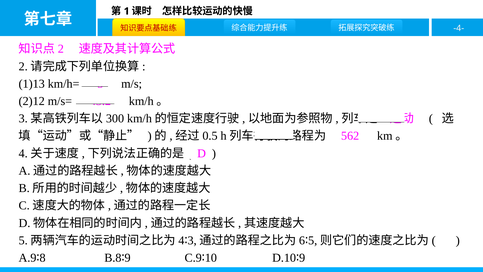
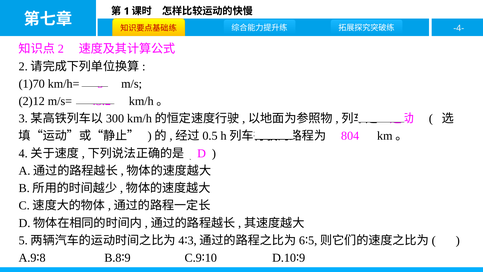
1)13: 1)13 -> 1)70 (32, 84)
562: 562 -> 804 (350, 136)
